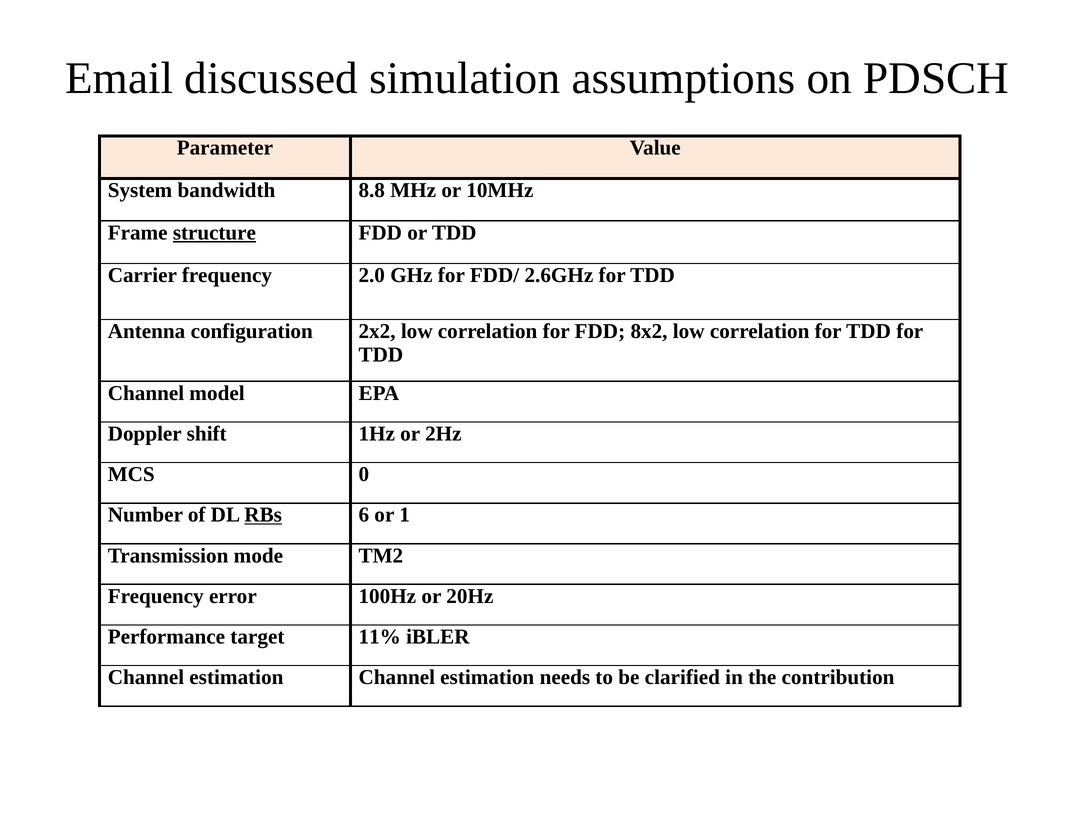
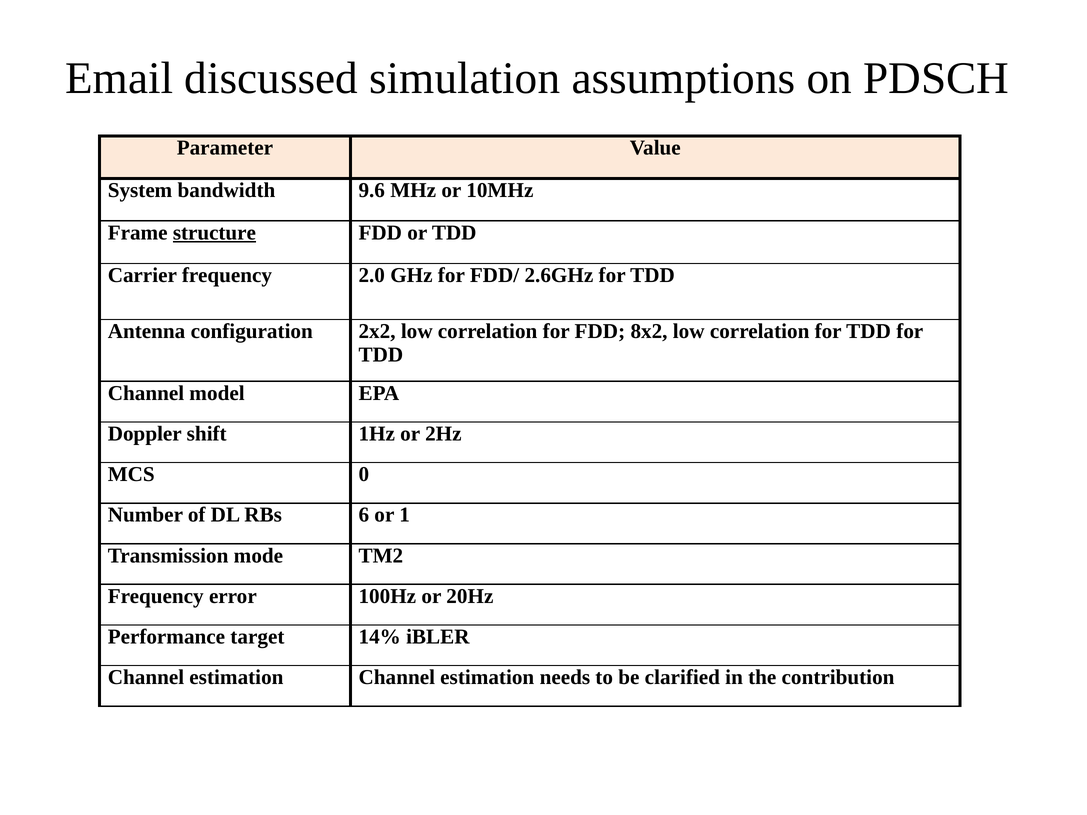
8.8: 8.8 -> 9.6 (372, 190)
RBs underline: present -> none (263, 515)
11%: 11% -> 14% (380, 637)
